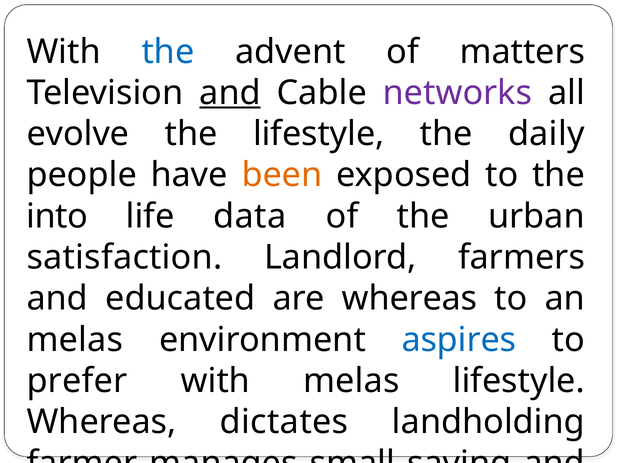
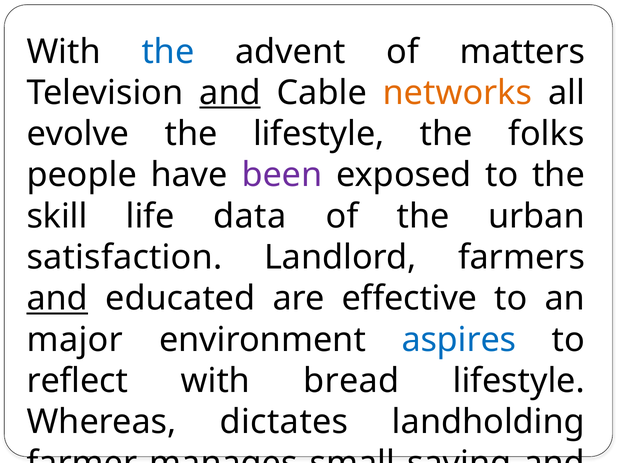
networks colour: purple -> orange (457, 93)
daily: daily -> folks (546, 134)
been colour: orange -> purple (282, 175)
into: into -> skill (57, 216)
and underline: none -> present (57, 298)
are whereas: whereas -> effective (409, 298)
melas: melas -> major (75, 340)
prefer: prefer -> reflect (77, 381)
with melas: melas -> bread (351, 381)
